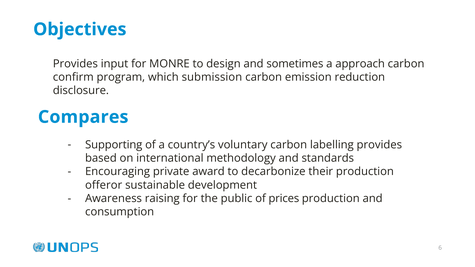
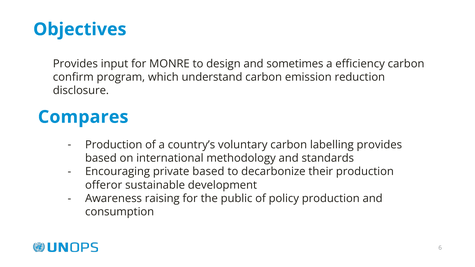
approach: approach -> efficiency (360, 64)
submission: submission -> understand (212, 77)
Supporting: Supporting -> Production (114, 145)
private award: award -> based (208, 172)
prices: prices -> policy (284, 199)
